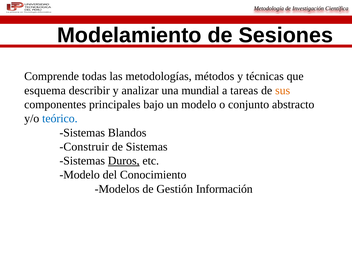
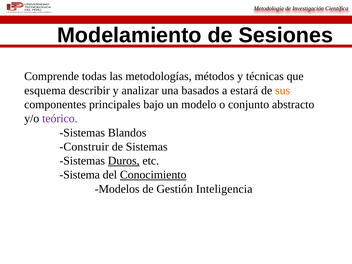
mundial: mundial -> basados (200, 90)
tareas: tareas -> estará (244, 90)
teórico colour: blue -> purple (60, 119)
Modelo: Modelo -> Sistema (80, 175)
Conocimiento underline: none -> present (153, 175)
Información: Información -> Inteligencia (224, 189)
